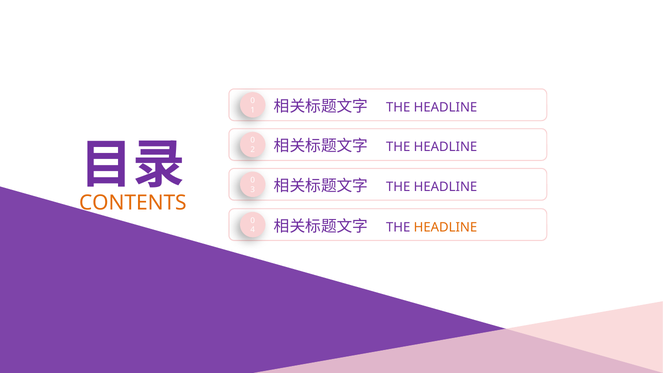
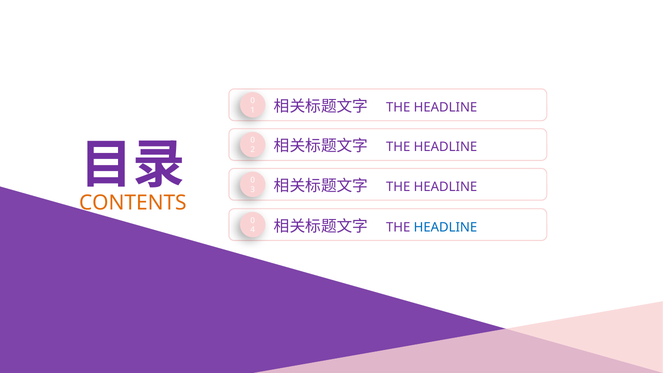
HEADLINE colour: orange -> blue (445, 227)
